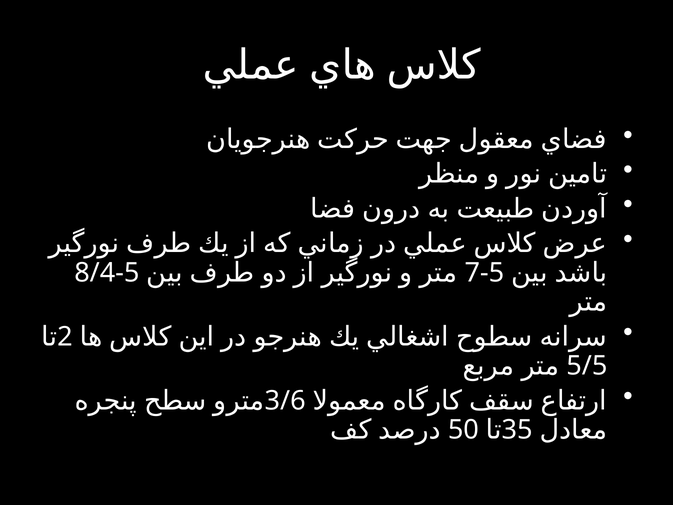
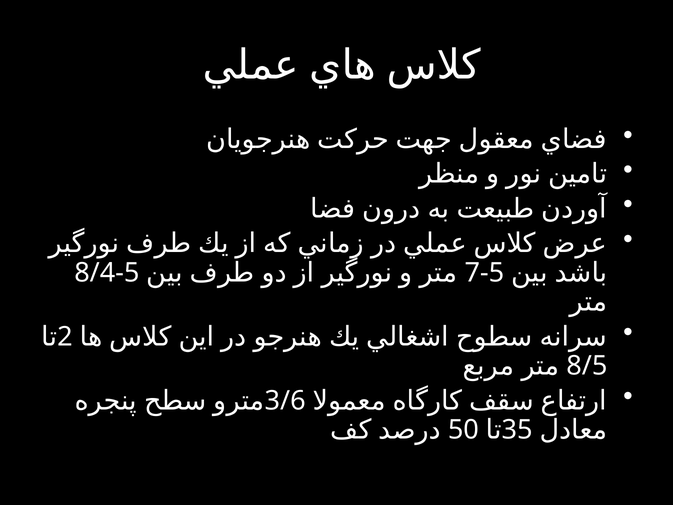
5/5: 5/5 -> 8/5 (587, 366)
